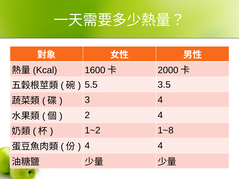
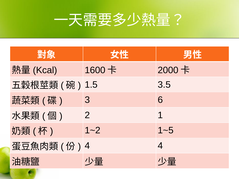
5.5: 5.5 -> 1.5 (91, 85)
3 4: 4 -> 6 (160, 100)
2 4: 4 -> 1 (160, 115)
1~8: 1~8 -> 1~5 (166, 131)
